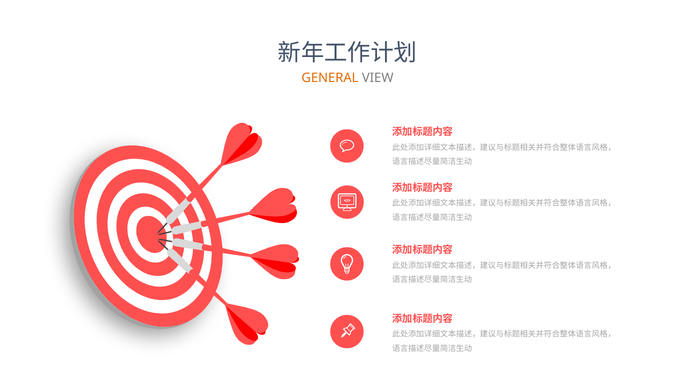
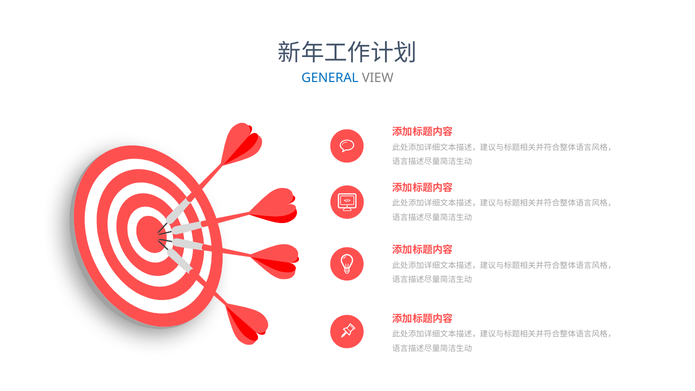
GENERAL colour: orange -> blue (330, 78)
